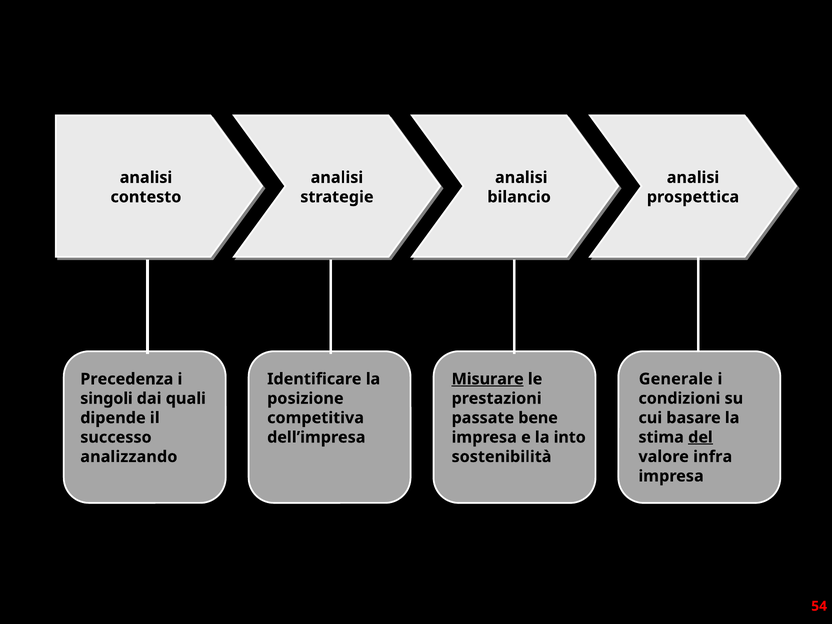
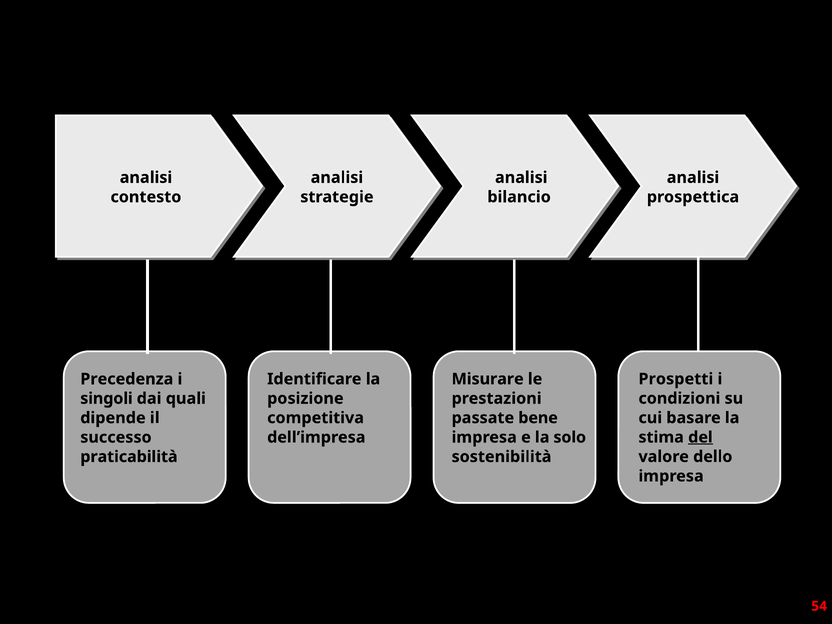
Misurare underline: present -> none (488, 379)
Generale: Generale -> Prospetti (676, 379)
into: into -> solo (570, 437)
infra: infra -> dello (713, 457)
analizzando: analizzando -> praticabilità (129, 457)
